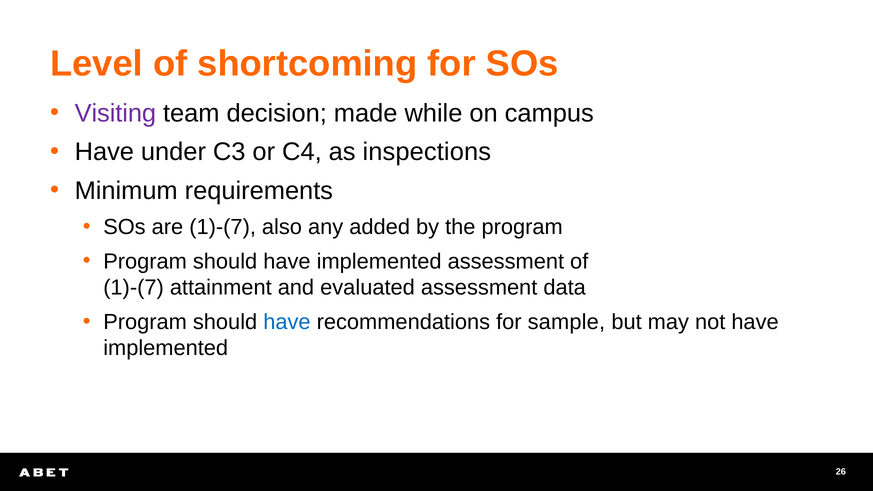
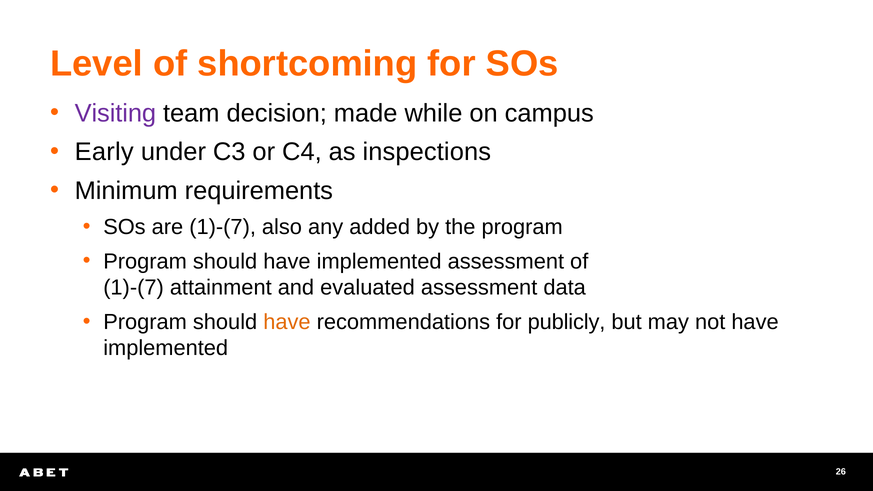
Have: Have -> Early (104, 152)
have colour: blue -> orange (287, 322)
sample: sample -> publicly (567, 322)
